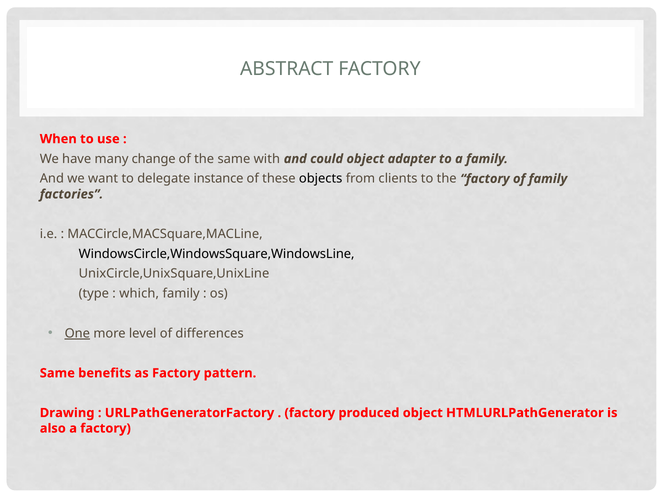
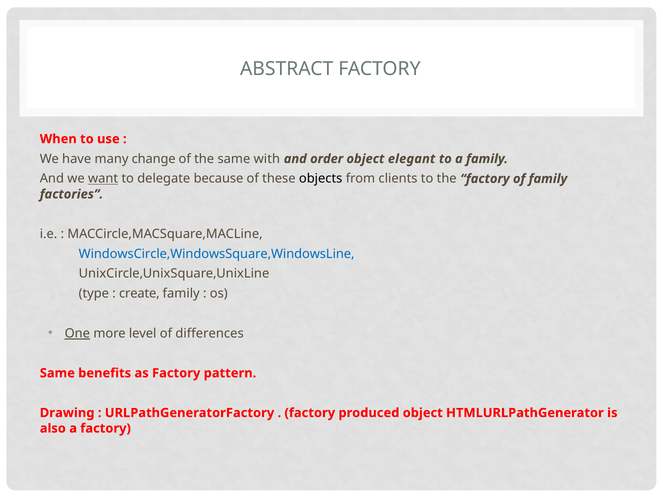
could: could -> order (327, 159)
adapter: adapter -> elegant (412, 159)
want underline: none -> present (103, 179)
instance: instance -> because (218, 179)
WindowsCircle,WindowsSquare,WindowsLine colour: black -> blue (217, 254)
which: which -> create (139, 294)
